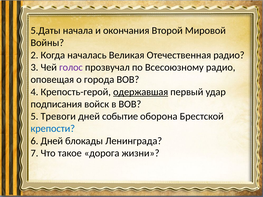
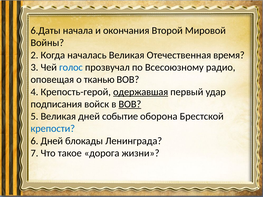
5.Даты: 5.Даты -> 6.Даты (46, 31)
Отечественная радио: радио -> время (229, 55)
голос colour: purple -> blue (71, 67)
города: города -> тканью (99, 80)
ВОВ underline: none -> present (130, 104)
5 Тревоги: Тревоги -> Великая (58, 117)
